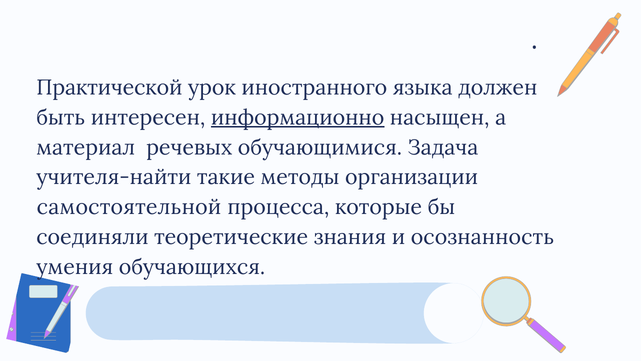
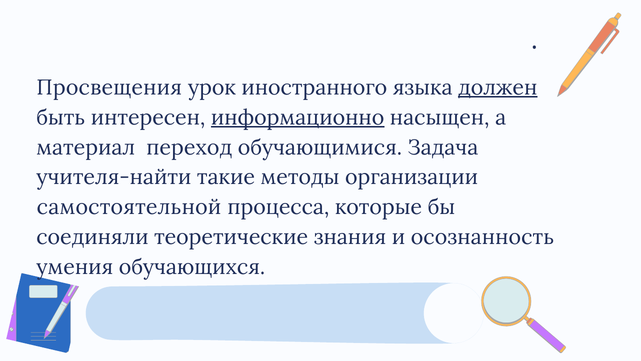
Практической: Практической -> Просвещения (109, 87)
должен underline: none -> present (498, 87)
речевых: речевых -> переход (189, 147)
